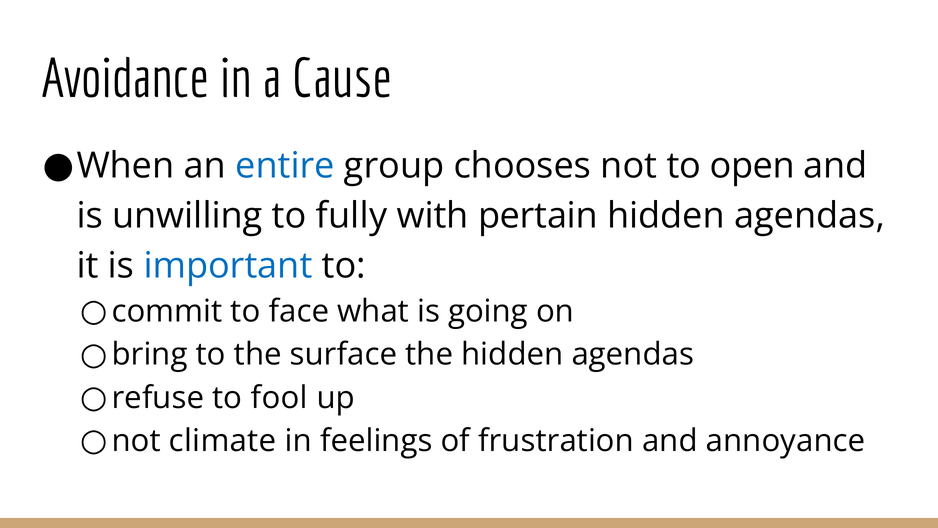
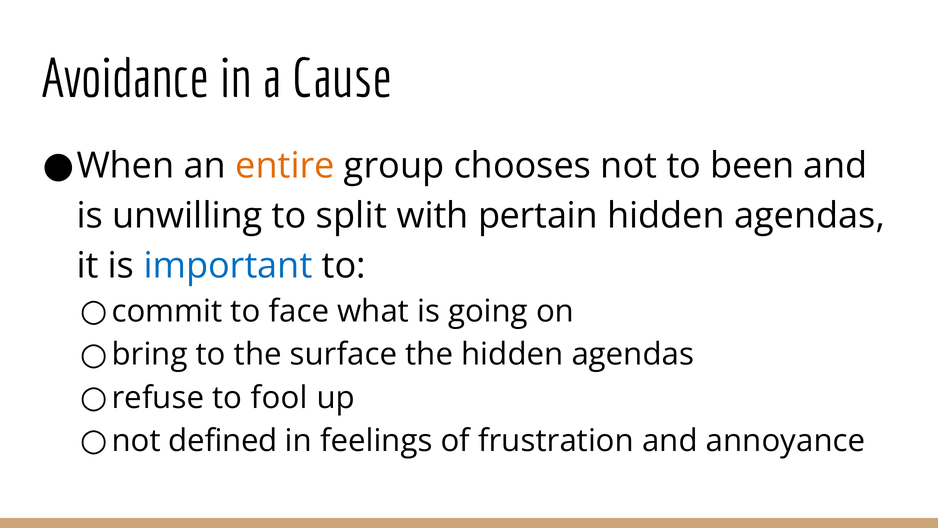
entire colour: blue -> orange (285, 166)
open: open -> been (752, 166)
fully: fully -> split (351, 216)
climate: climate -> defined (223, 441)
